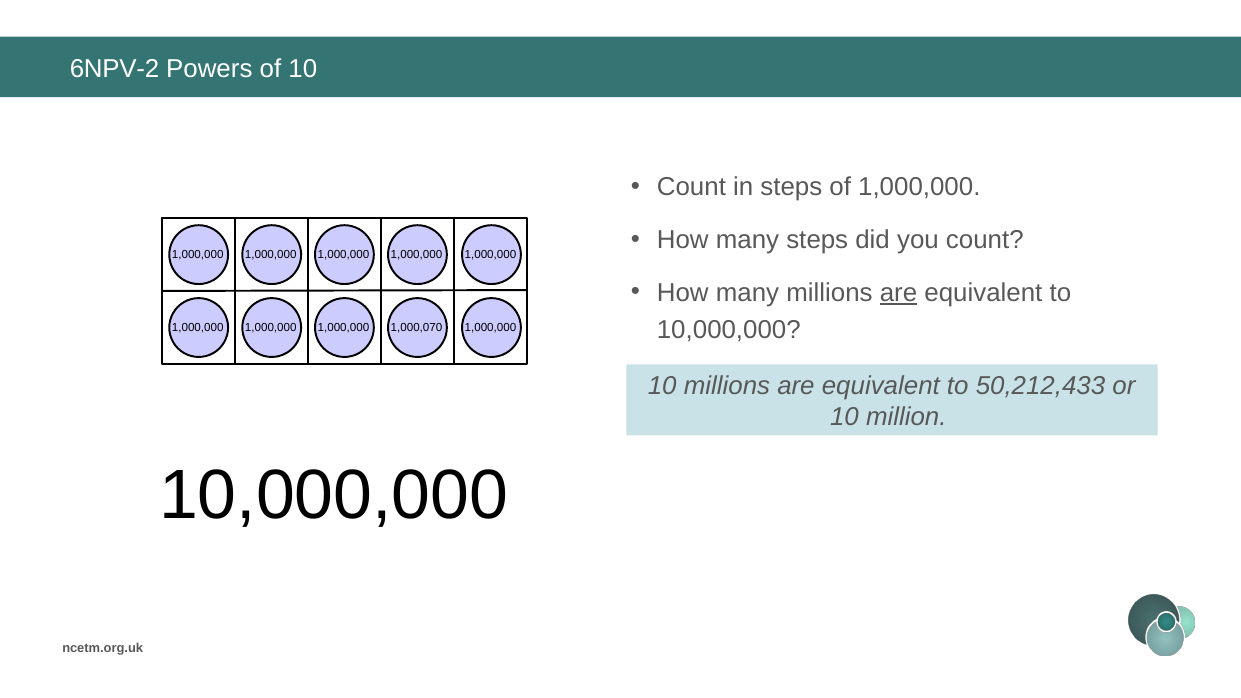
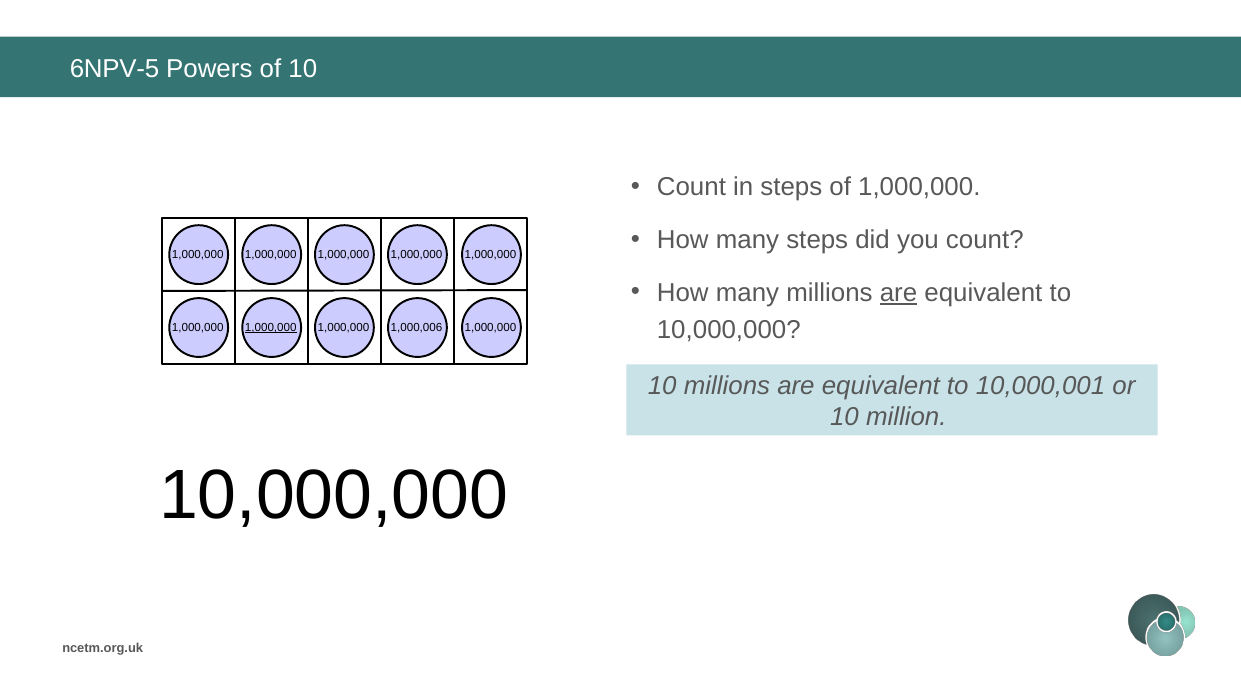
6NPV-2: 6NPV-2 -> 6NPV-5 (114, 69)
1,000,000 underline: none -> present (271, 327)
1,000,070: 1,000,070 -> 1,000,006 (417, 327)
50,212,433: 50,212,433 -> 10,000,001 (1040, 386)
